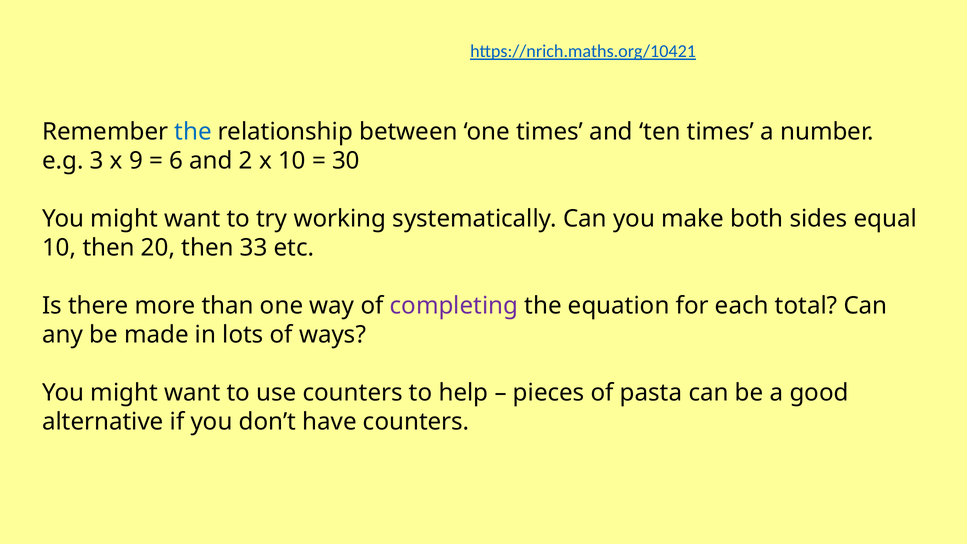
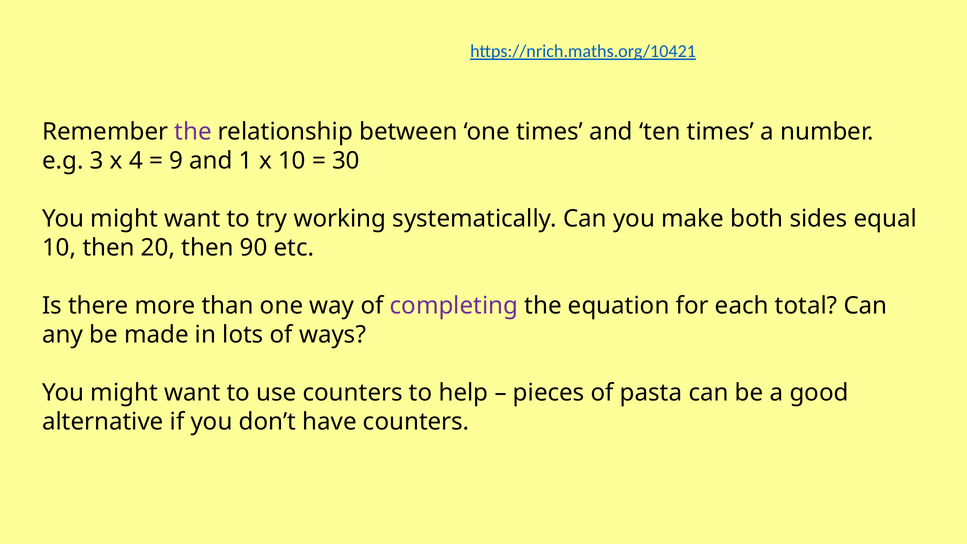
the colour: blue -> purple (193, 132)
9: 9 -> 4 (136, 161)
6: 6 -> 9 (176, 161)
2: 2 -> 1 (246, 161)
33: 33 -> 90 (254, 248)
